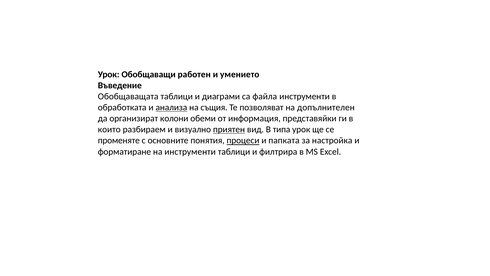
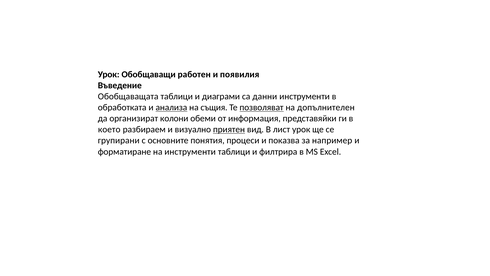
умението: умението -> появилия (240, 74)
файла: файла -> данни (265, 96)
позволяват underline: none -> present (262, 107)
които: които -> което (109, 129)
типа: типа -> лист (282, 129)
променяте: променяте -> групирани (119, 140)
процеси underline: present -> none (243, 140)
папката: папката -> показва (284, 140)
настройка: настройка -> например (332, 140)
